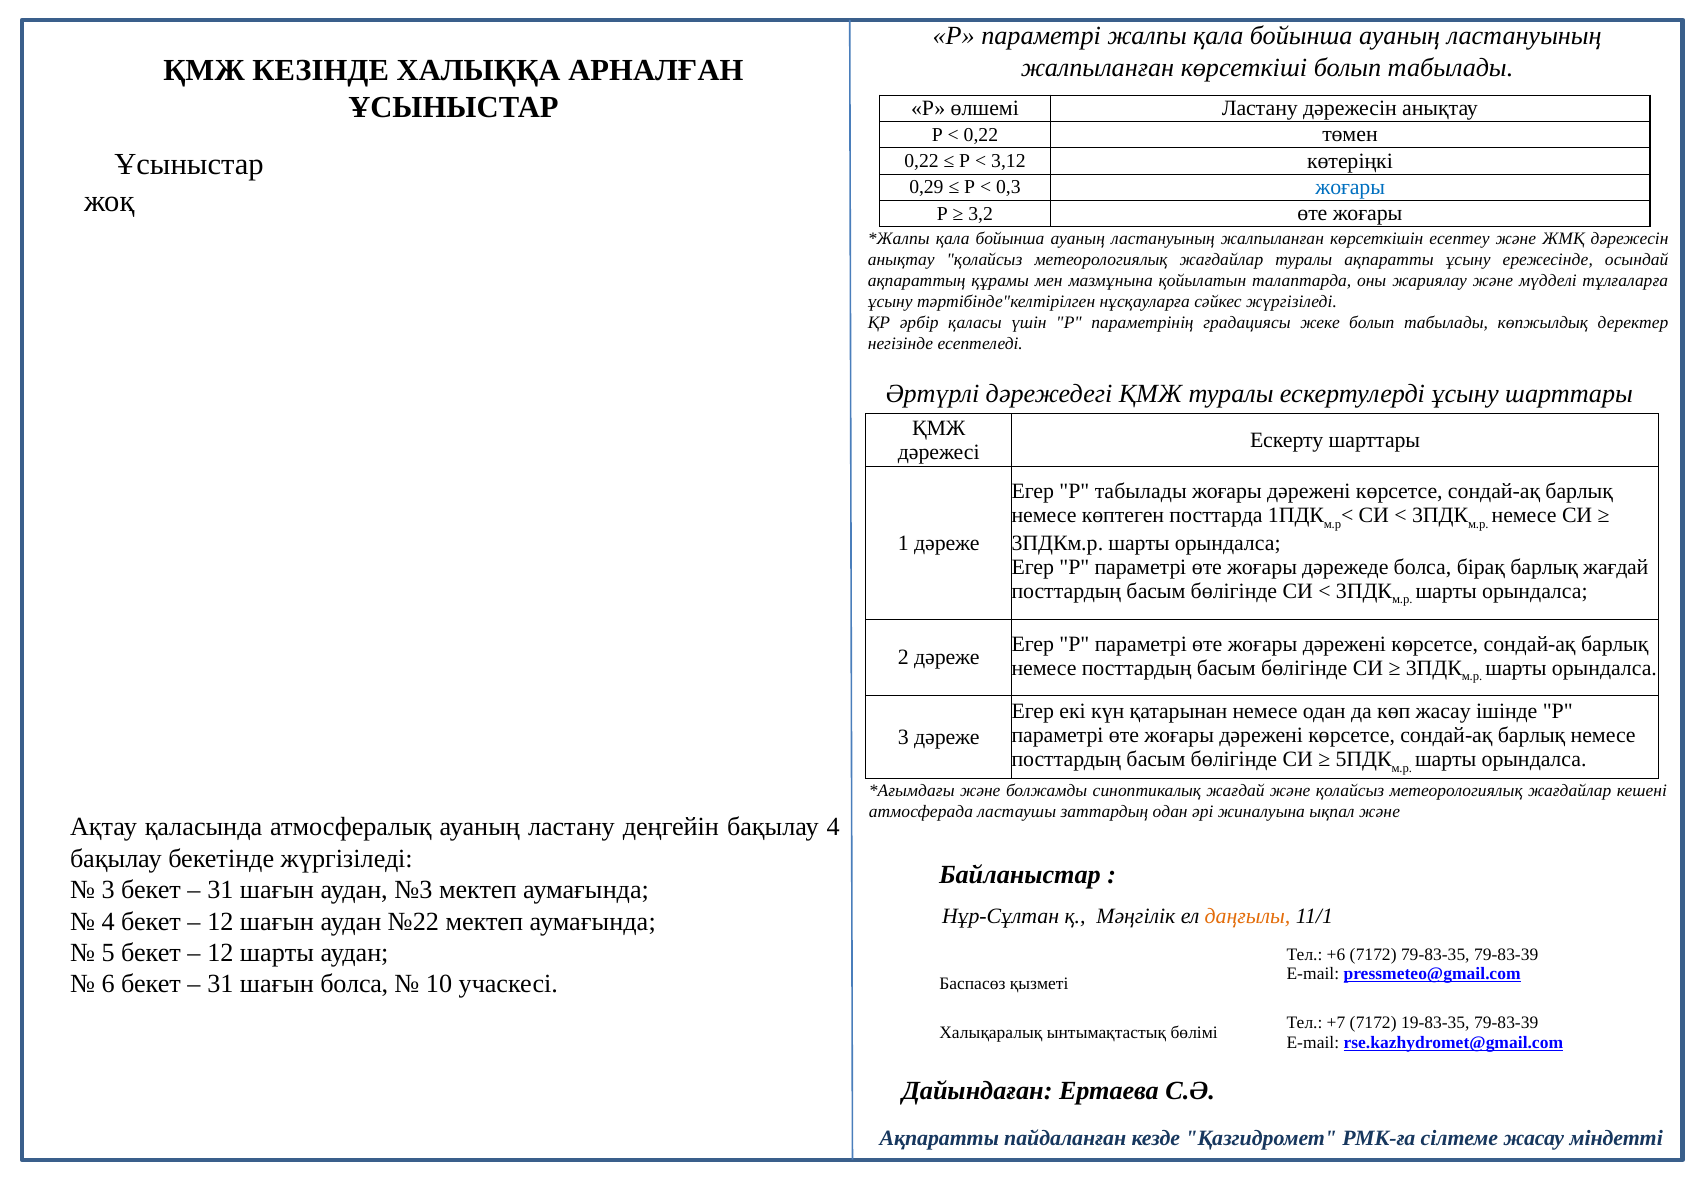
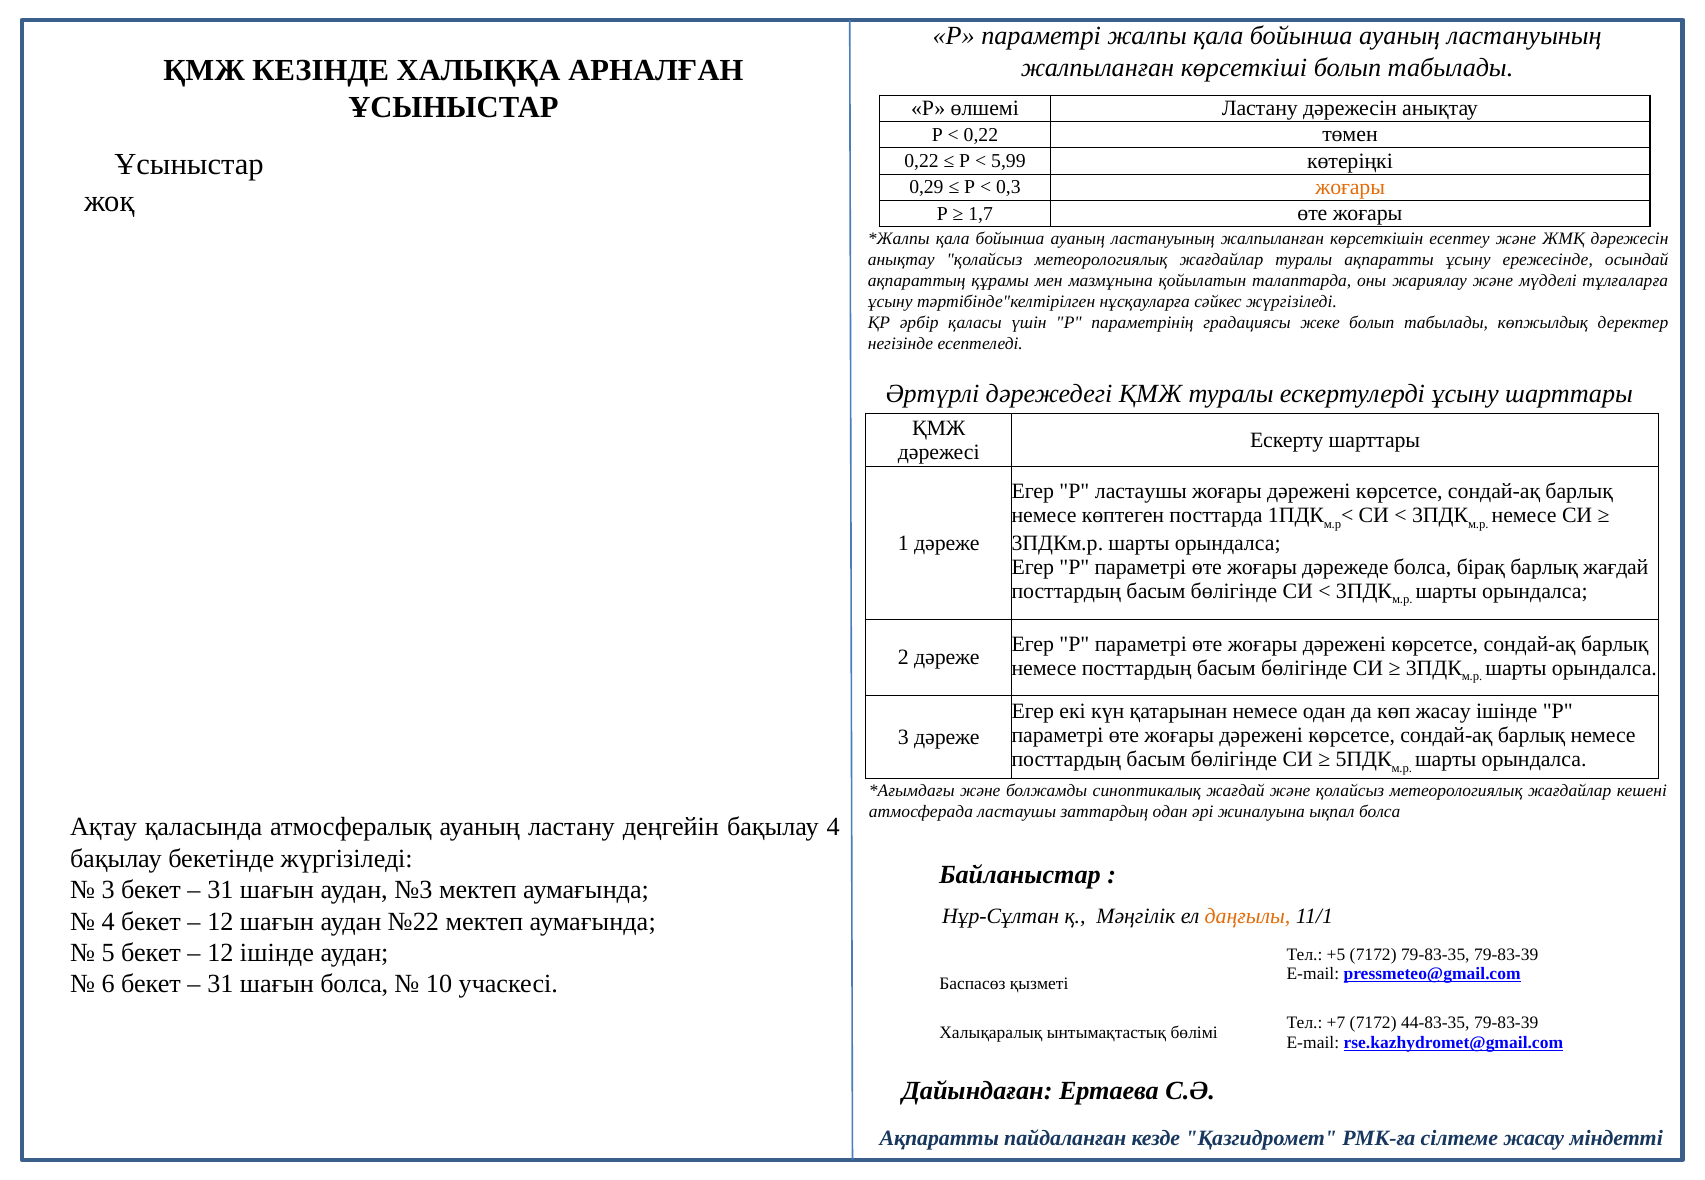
3,12: 3,12 -> 5,99 (1008, 161)
жоғары colour: blue -> orange (1350, 187)
3,2: 3,2 -> 1,7 (981, 214)
Р табылады: табылады -> ластаушы (1141, 492)
ықпал және: және -> болса (1380, 812)
12 шарты: шарты -> ішінде (277, 953)
+6: +6 -> +5 (1336, 955)
19-83-35: 19-83-35 -> 44-83-35 (1435, 1023)
